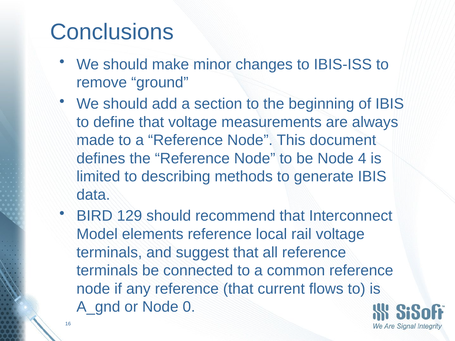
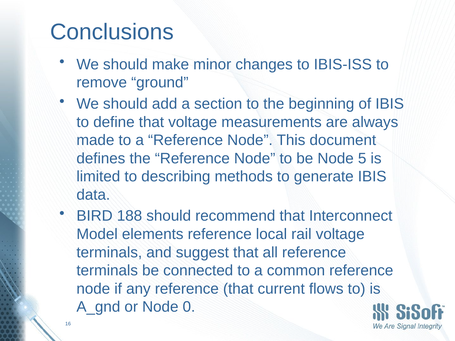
4: 4 -> 5 (362, 159)
129: 129 -> 188 (129, 216)
